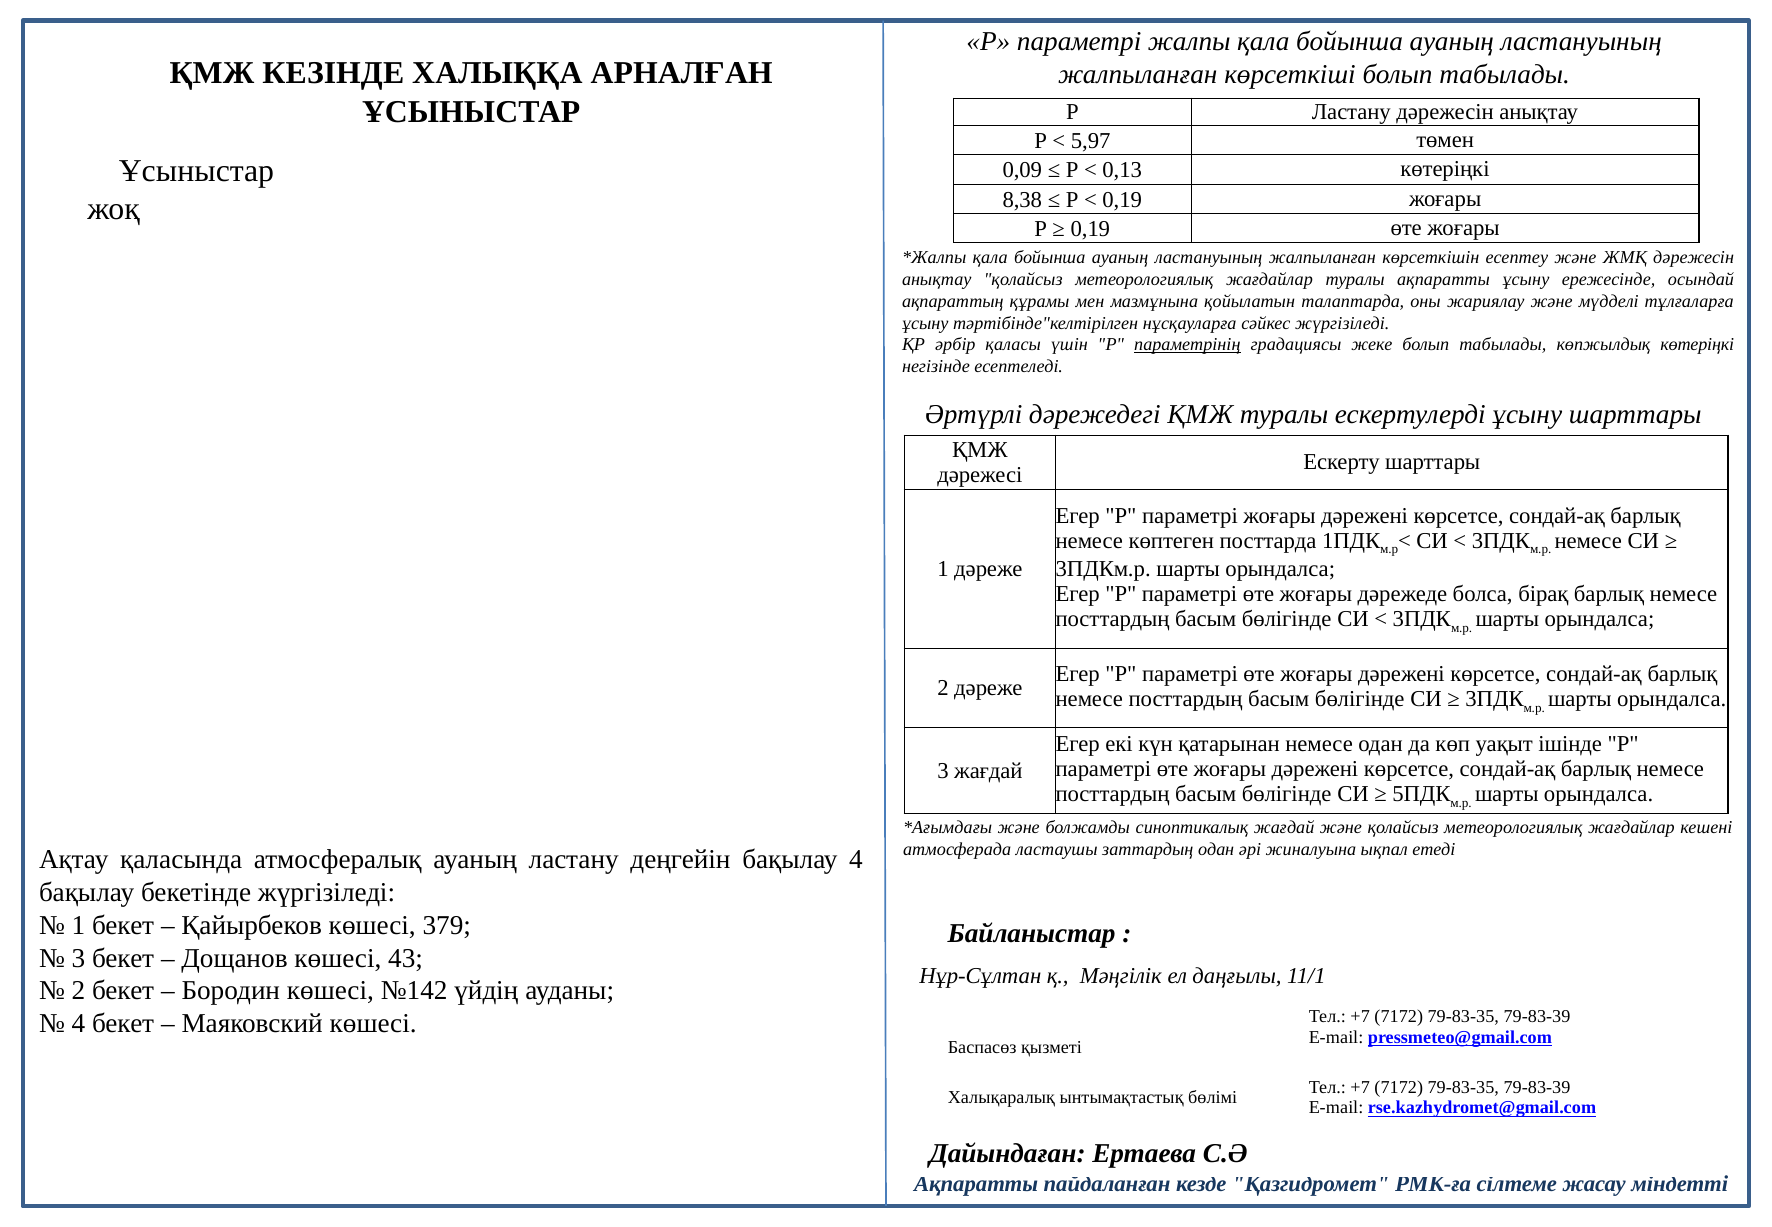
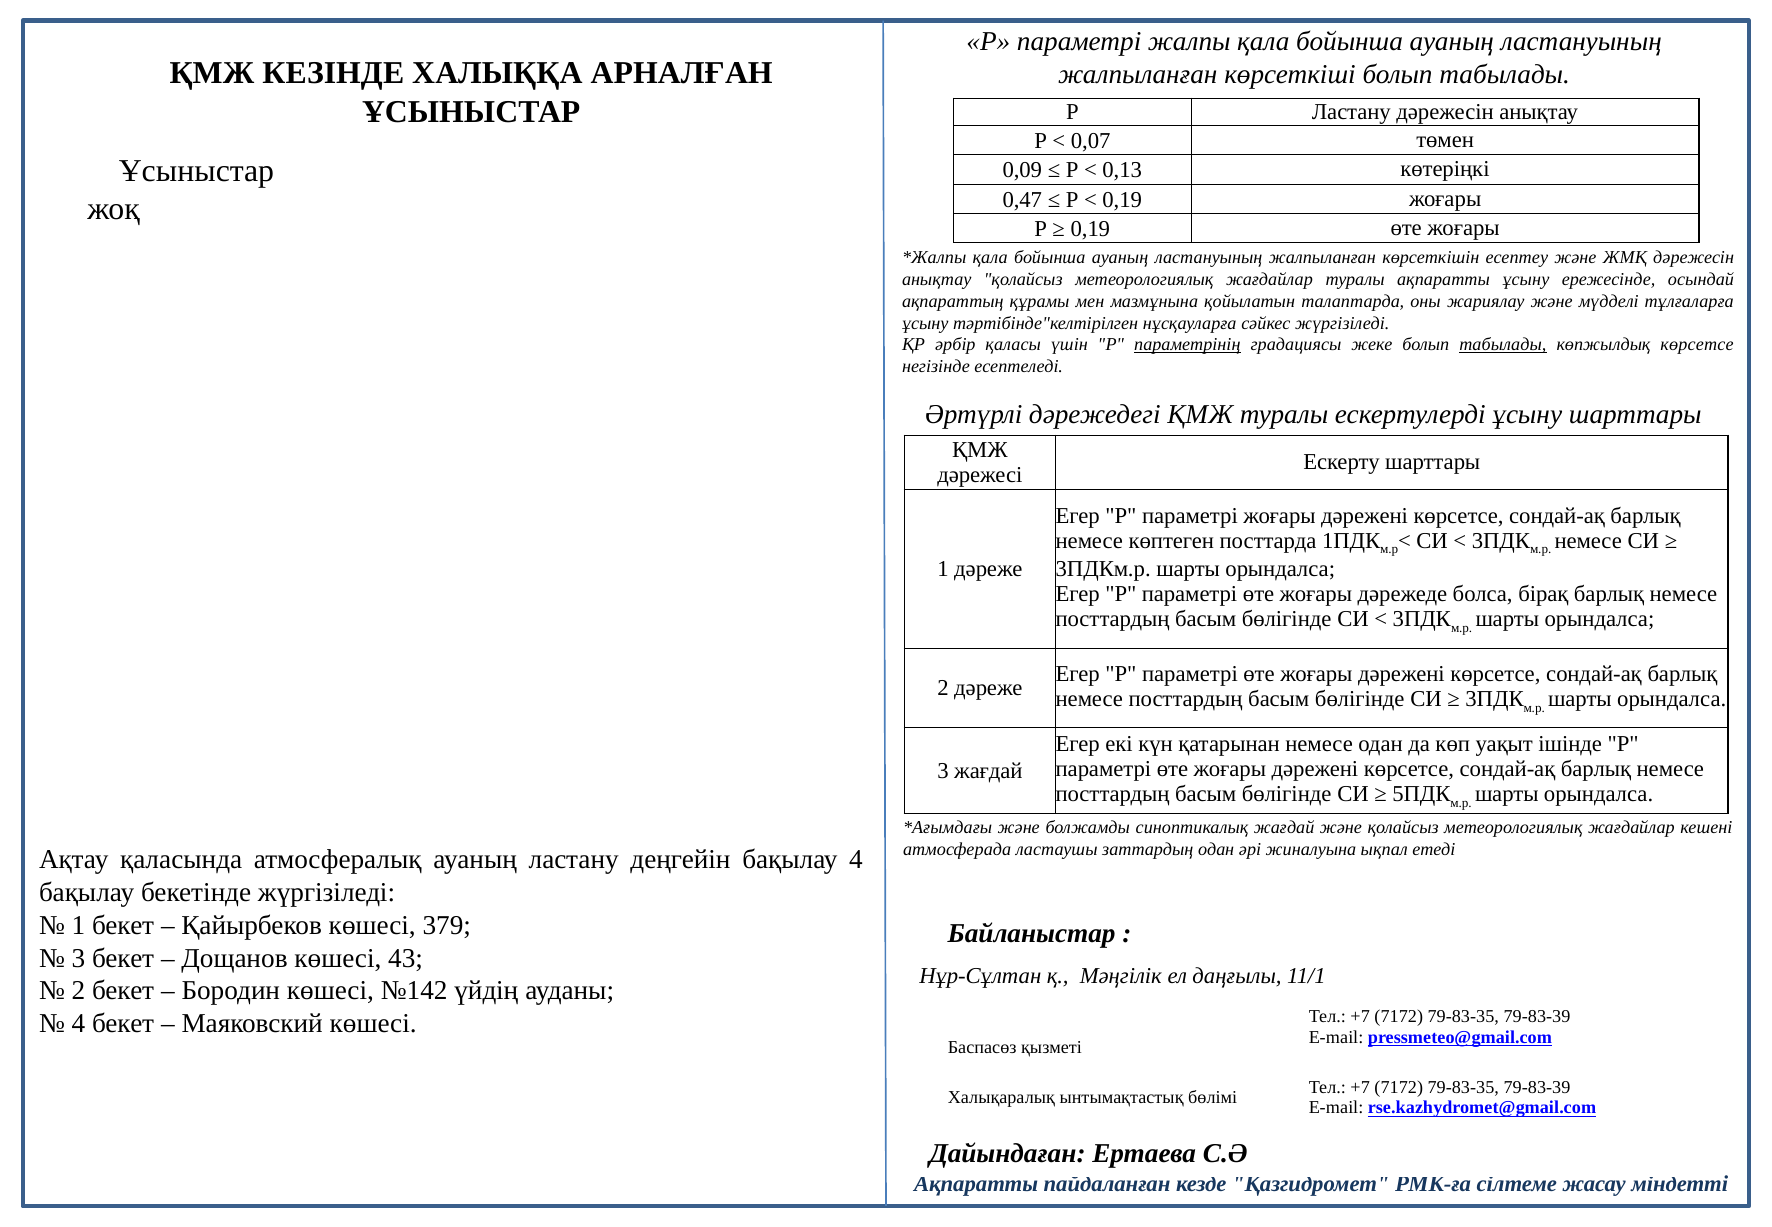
5,97: 5,97 -> 0,07 (1091, 141)
8,38: 8,38 -> 0,47 (1022, 200)
табылады underline: none -> present (1503, 345)
көпжылдық көтеріңкі: көтеріңкі -> көрсетсе (1697, 345)
